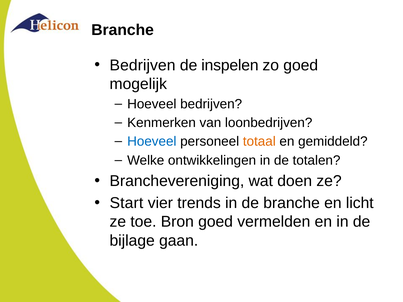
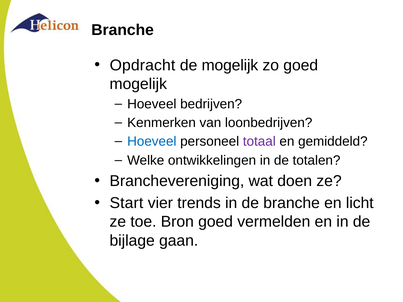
Bedrijven: Bedrijven -> Opdracht (142, 65)
de inspelen: inspelen -> mogelijk (230, 65)
totaal colour: orange -> purple (259, 142)
